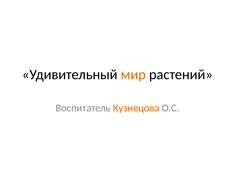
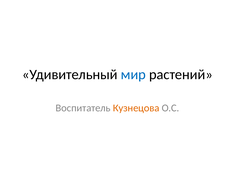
мир colour: orange -> blue (133, 75)
